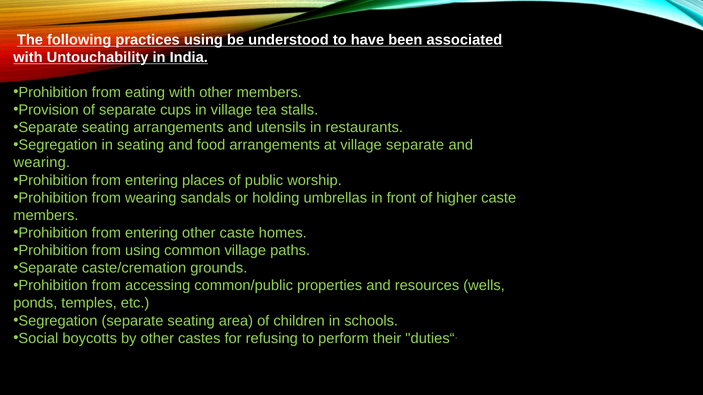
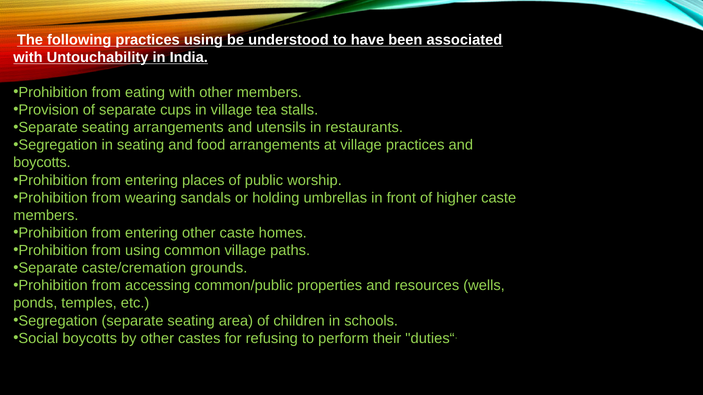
village separate: separate -> practices (415, 145)
wearing: wearing -> boycotts (42, 163)
